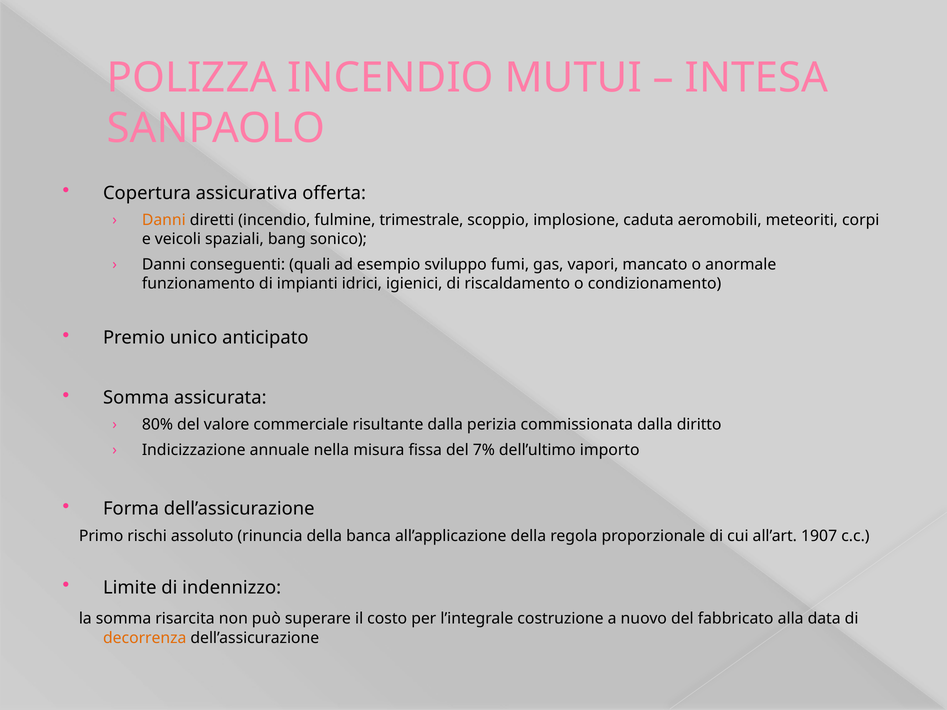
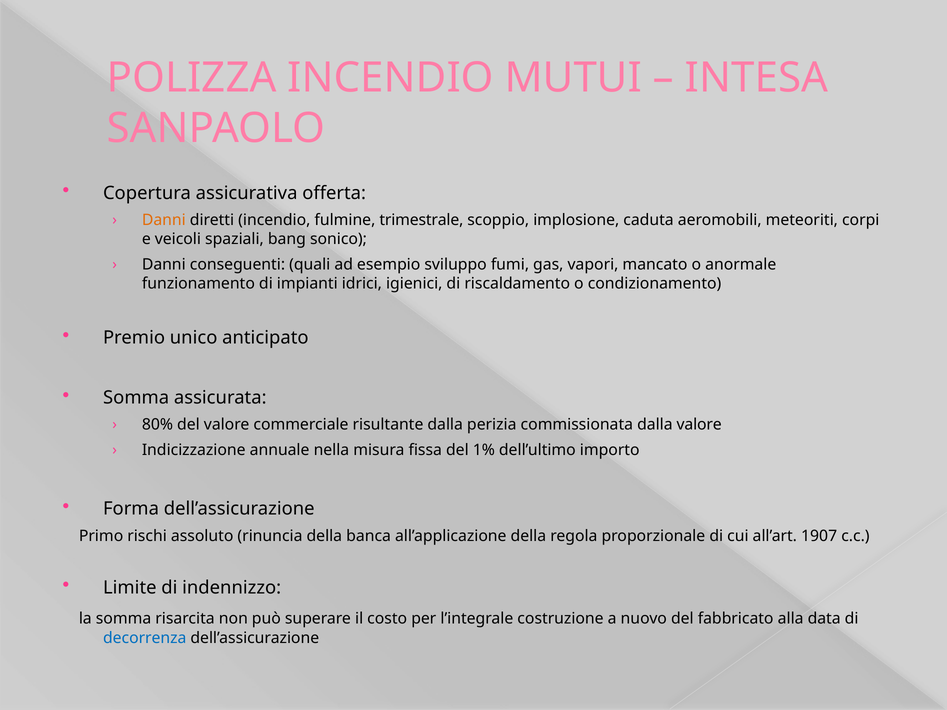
dalla diritto: diritto -> valore (699, 425)
7%: 7% -> 1% (484, 450)
decorrenza colour: orange -> blue (145, 638)
